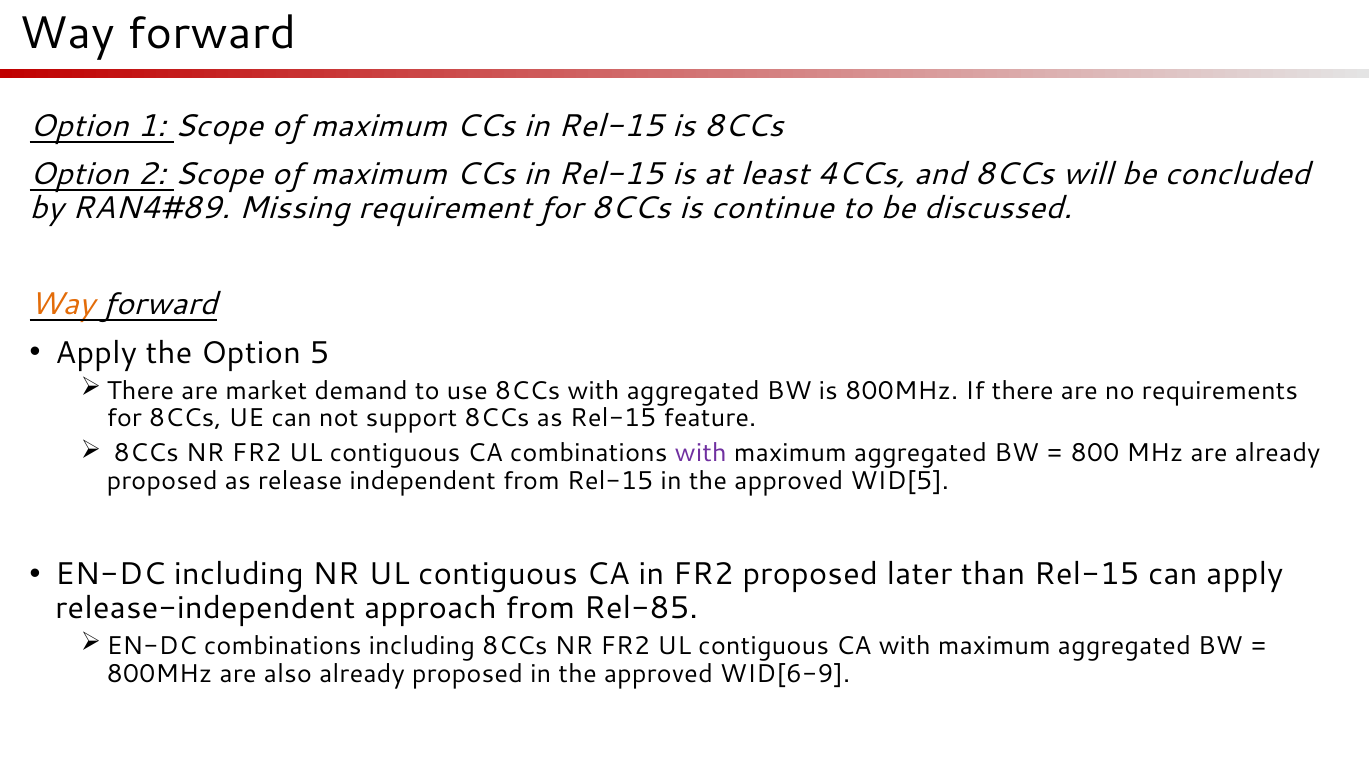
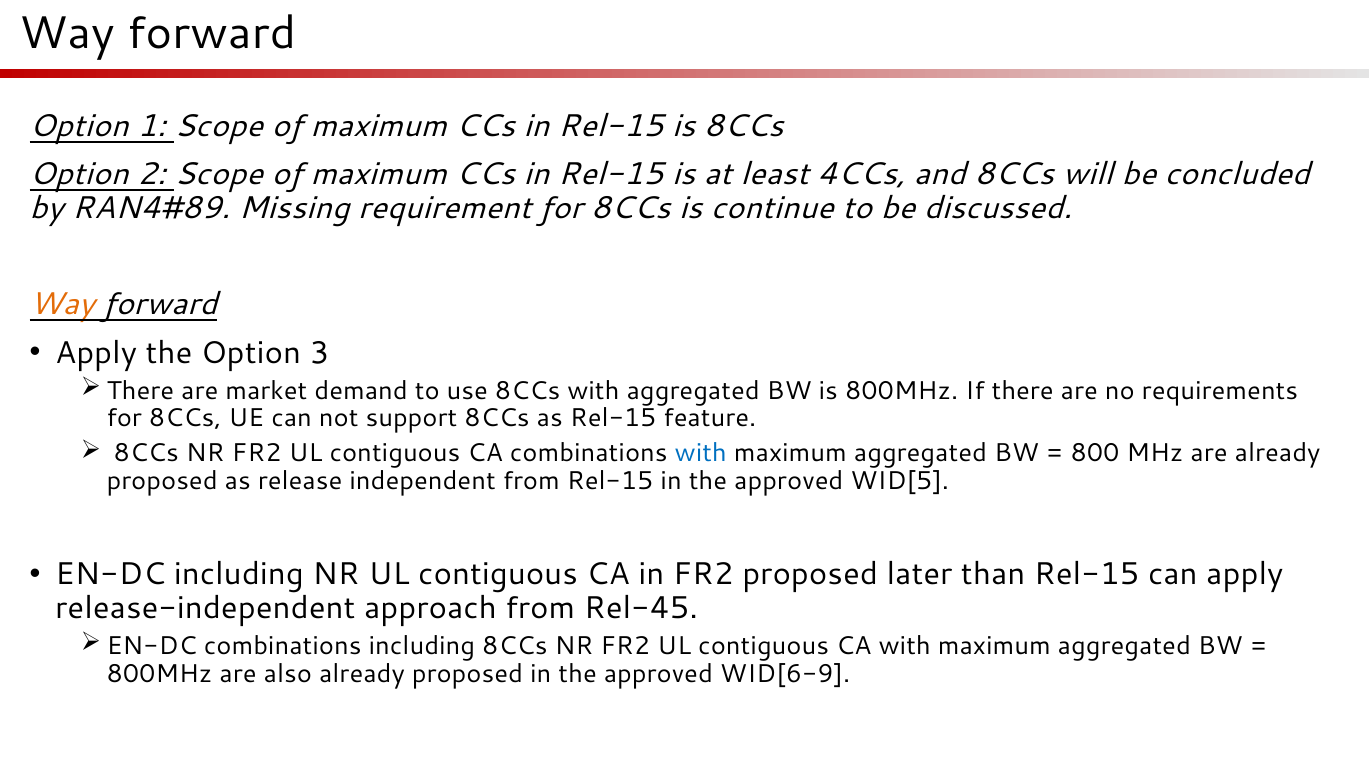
5: 5 -> 3 (320, 353)
with colour: purple -> blue (701, 453)
Rel-85: Rel-85 -> Rel-45 (641, 608)
